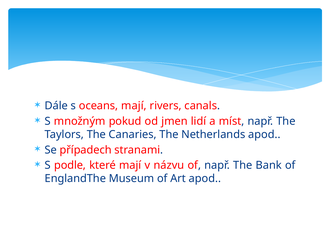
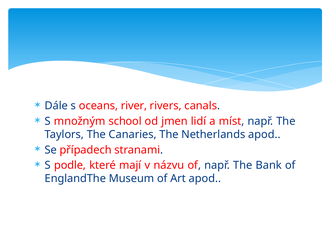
oceans mají: mají -> river (134, 106)
pokud: pokud -> school (125, 121)
